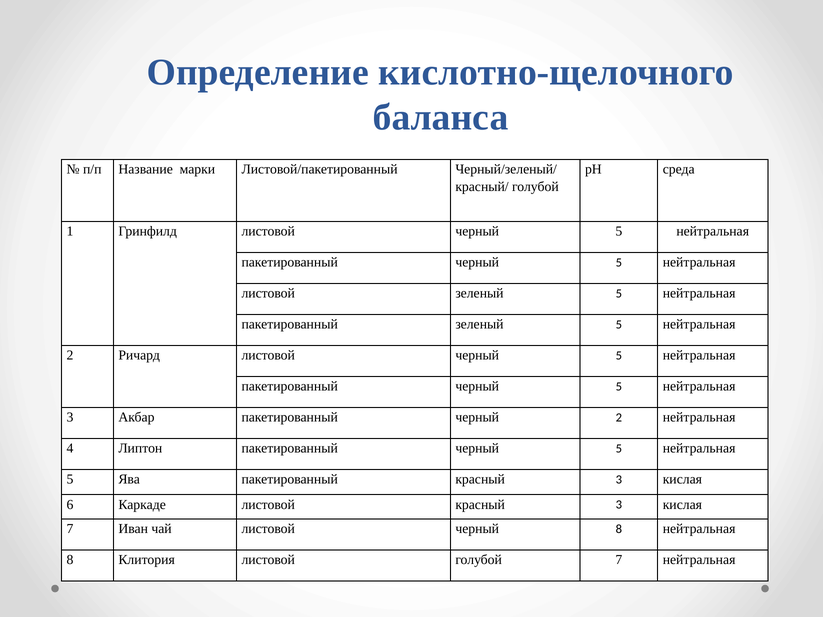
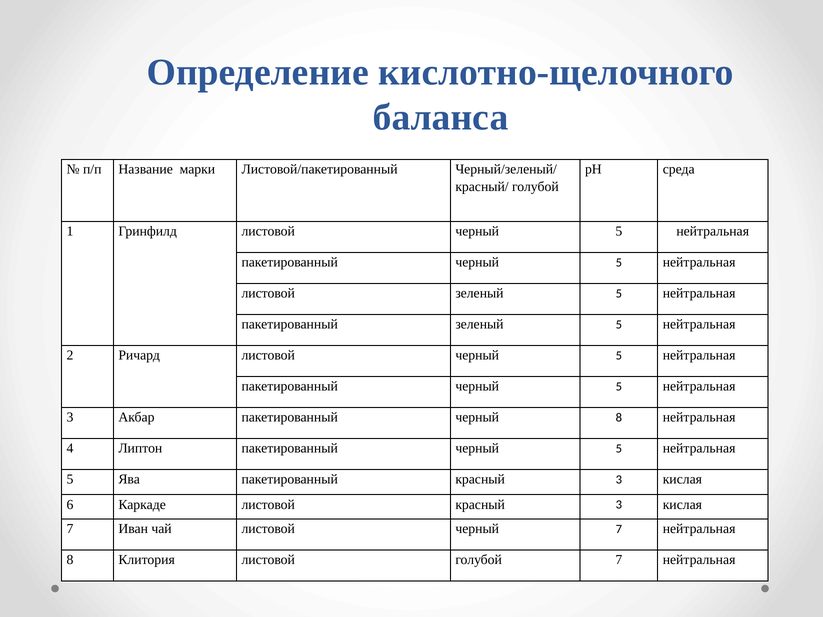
черный 2: 2 -> 8 (619, 418)
черный 8: 8 -> 7 (619, 529)
